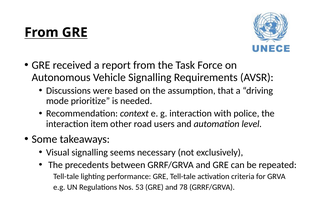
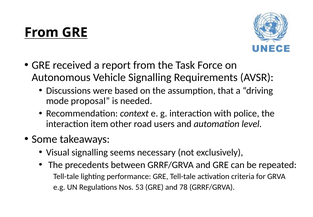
prioritize: prioritize -> proposal (90, 101)
